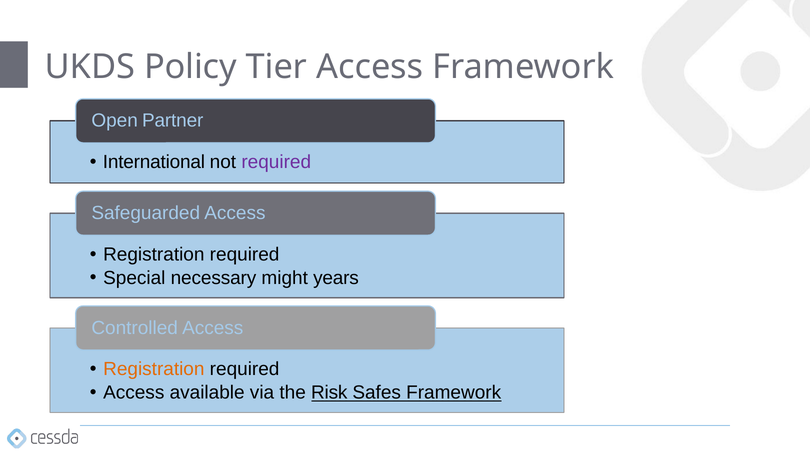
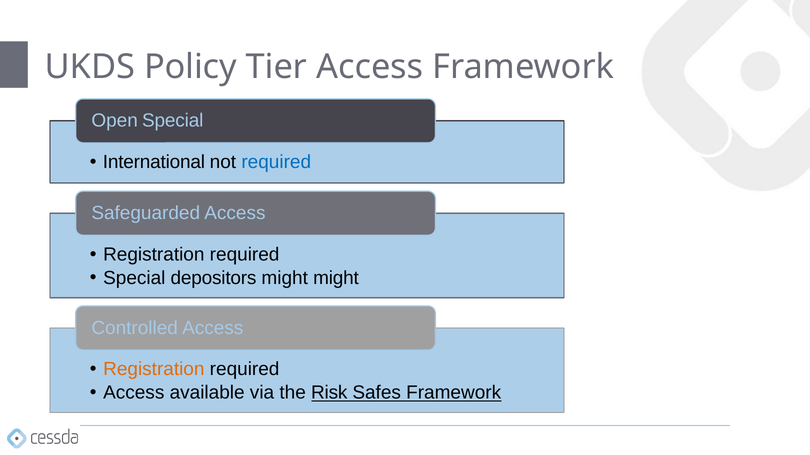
Open Partner: Partner -> Special (173, 121)
required colour: purple -> blue (276, 162)
necessary: necessary -> depositors (214, 278)
might years: years -> might (336, 278)
